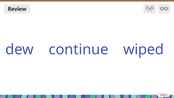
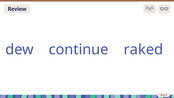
wiped: wiped -> raked (143, 50)
